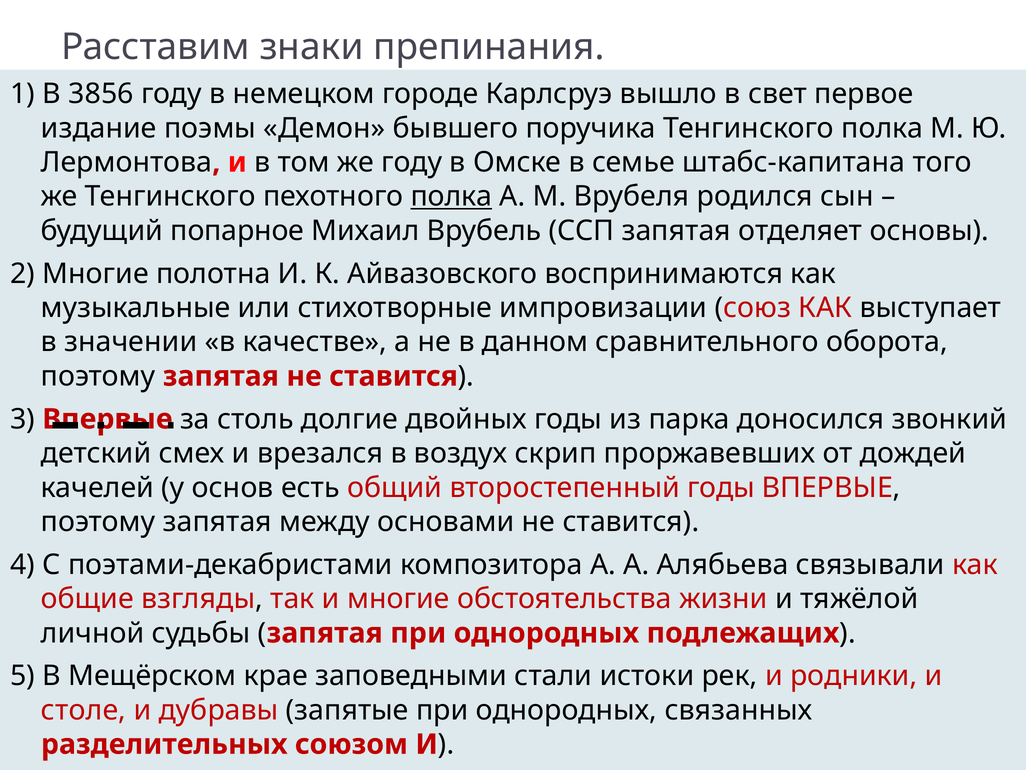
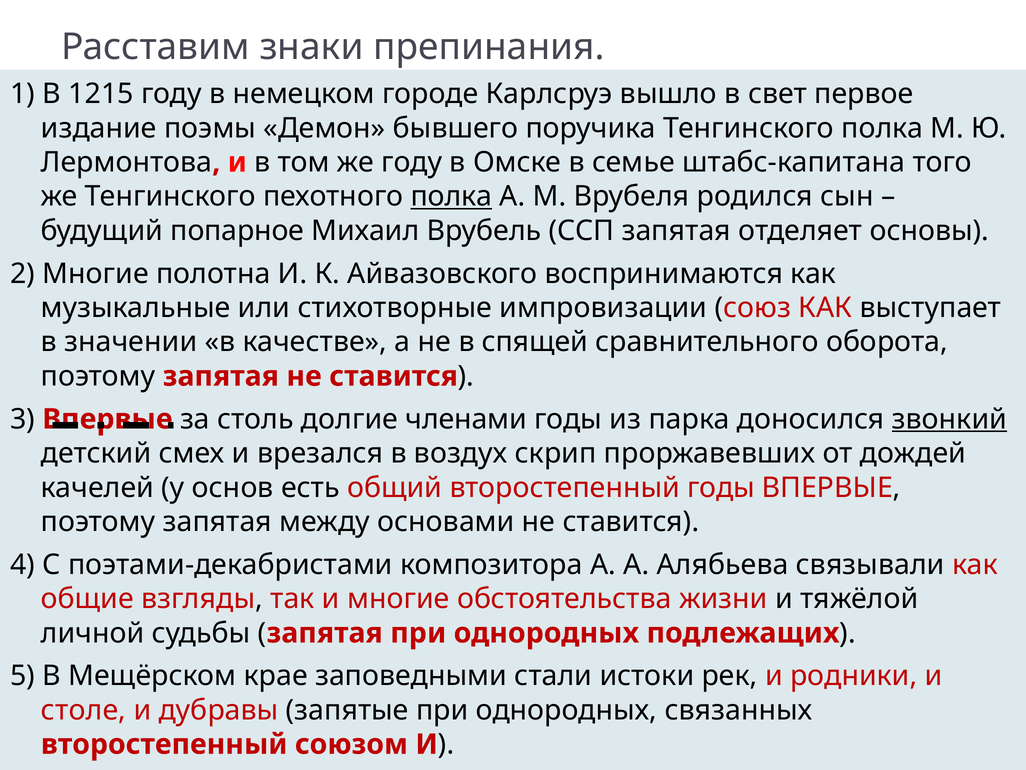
3856: 3856 -> 1215 (101, 94)
данном: данном -> спящей (535, 342)
двойных: двойных -> членами (466, 419)
звонкий underline: none -> present (949, 419)
разделительных: разделительных -> второстепенный (164, 744)
